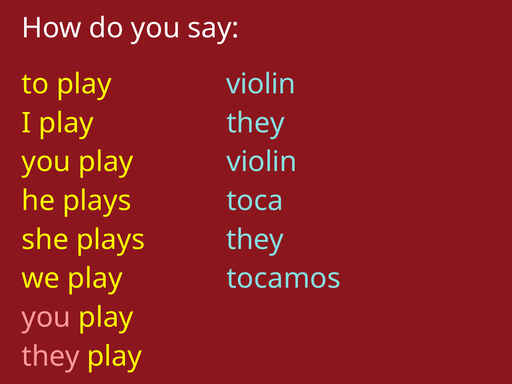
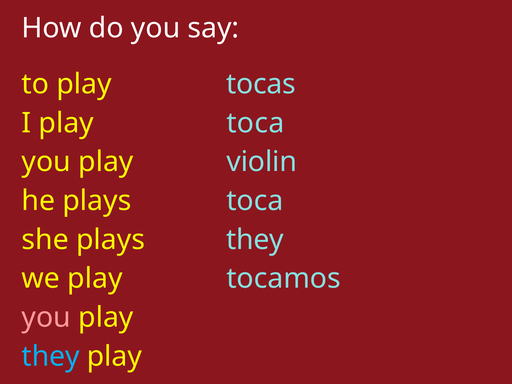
to play violin: violin -> tocas (261, 84)
I play they: they -> toca (255, 123)
they colour: pink -> light blue (51, 356)
